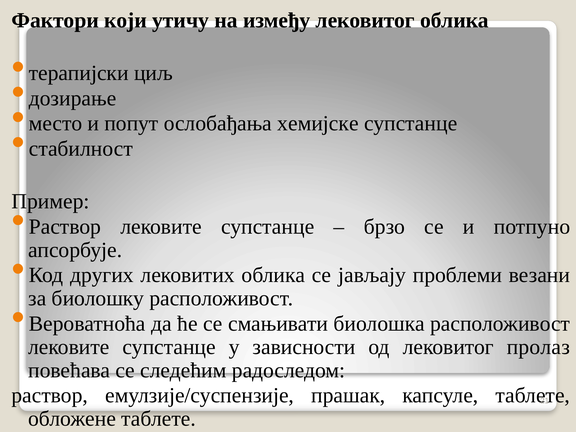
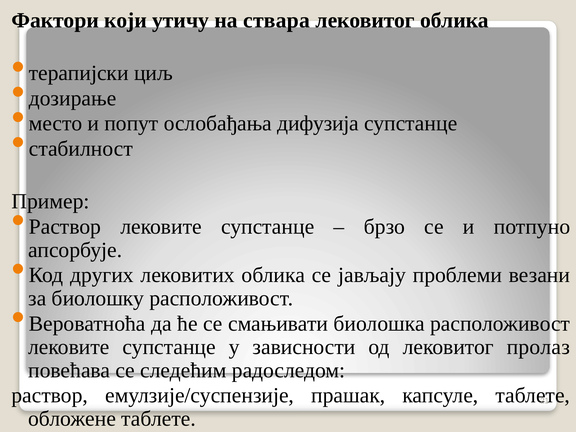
између: између -> ствара (277, 20)
хемијске: хемијске -> дифузија (318, 123)
